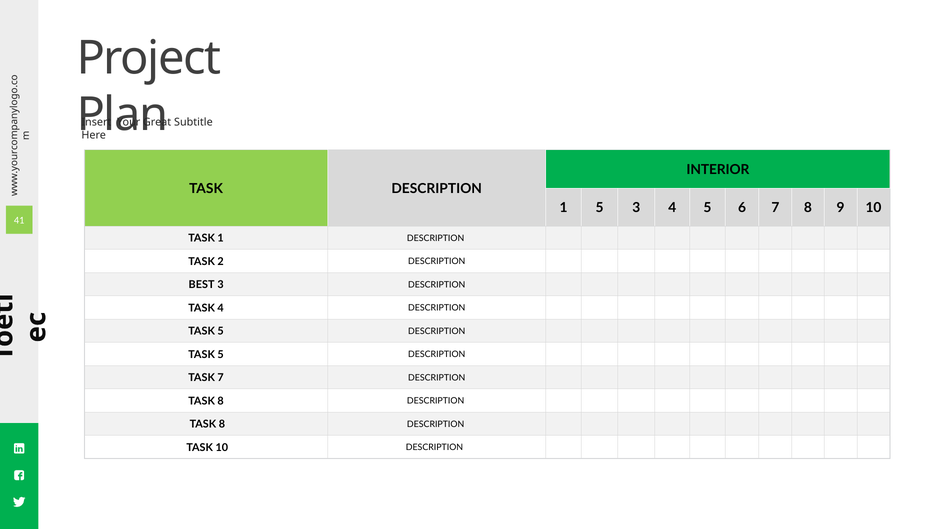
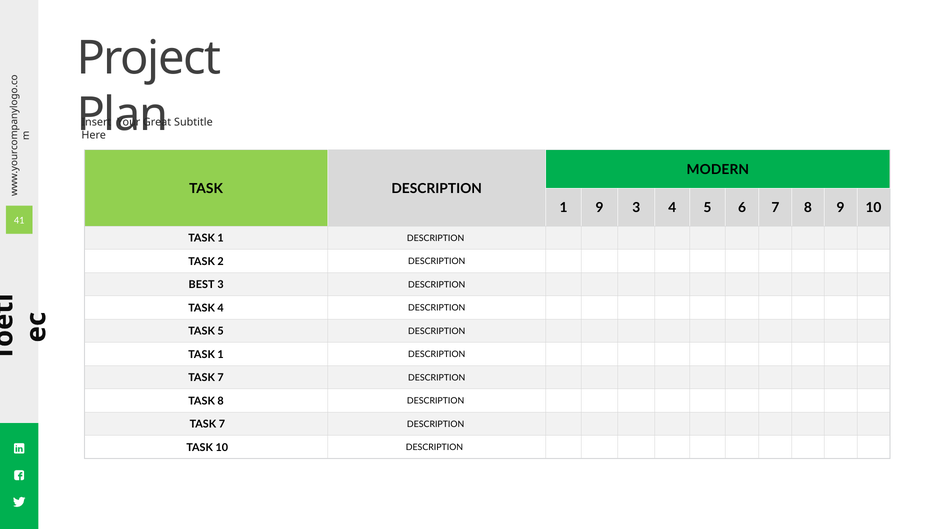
INTERIOR: INTERIOR -> MODERN (718, 170)
1 5: 5 -> 9 (600, 208)
5: 5 -> 1 (221, 355)
8: 8 -> 7 (222, 425)
